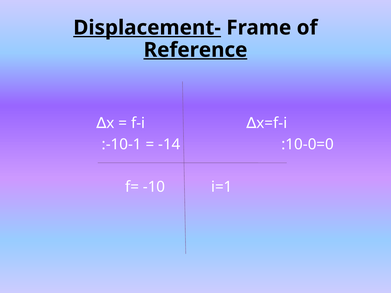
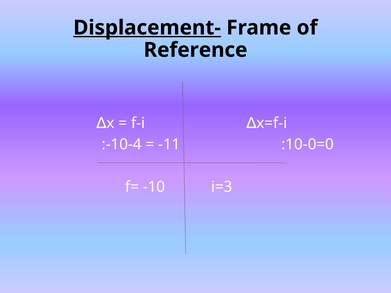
Reference underline: present -> none (196, 50)
:-10-1: :-10-1 -> :-10-4 (122, 144)
-14: -14 -> -11 (169, 144)
i=1: i=1 -> i=3 (222, 187)
